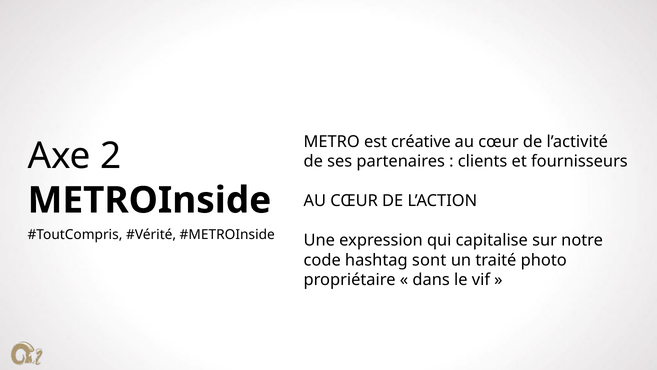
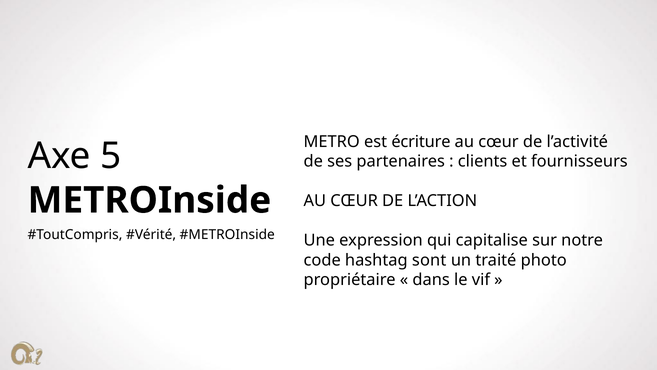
créative: créative -> écriture (421, 142)
2: 2 -> 5 (111, 156)
